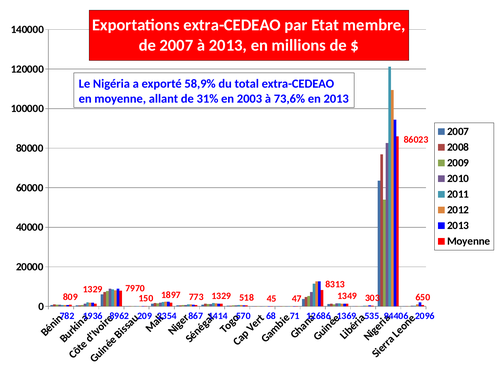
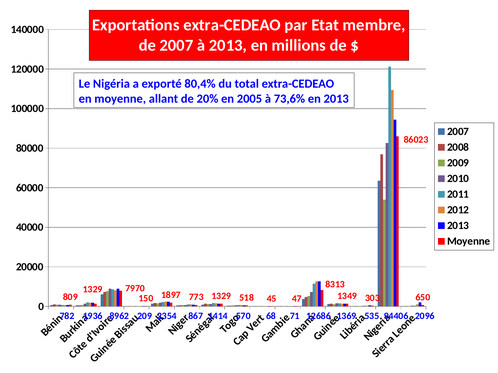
58,9%: 58,9% -> 80,4% (200, 84)
31%: 31% -> 20% (207, 99)
2003: 2003 -> 2005 (249, 99)
